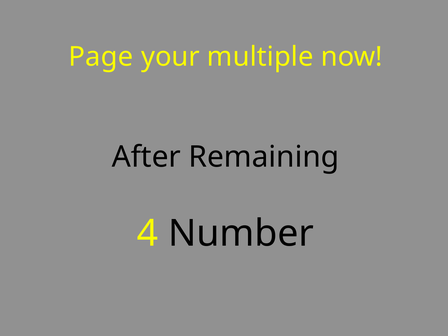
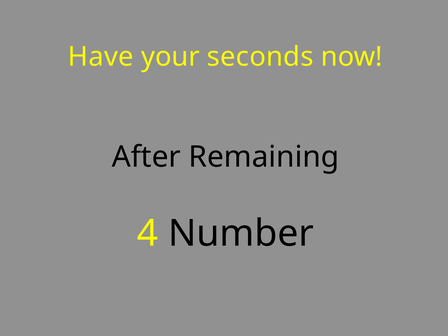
Page: Page -> Have (101, 57)
multiple: multiple -> seconds (260, 57)
